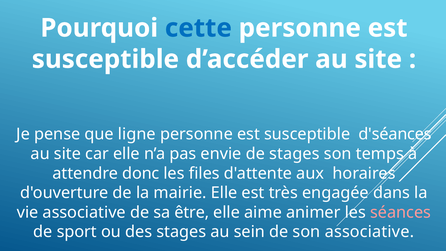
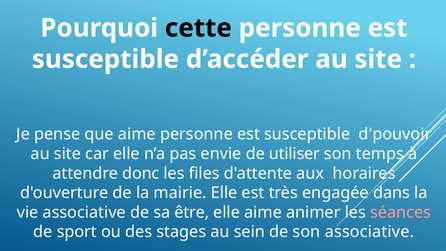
cette colour: blue -> black (198, 28)
que ligne: ligne -> aime (137, 134)
d'séances: d'séances -> d'pouvoir (395, 134)
de stages: stages -> utiliser (295, 154)
